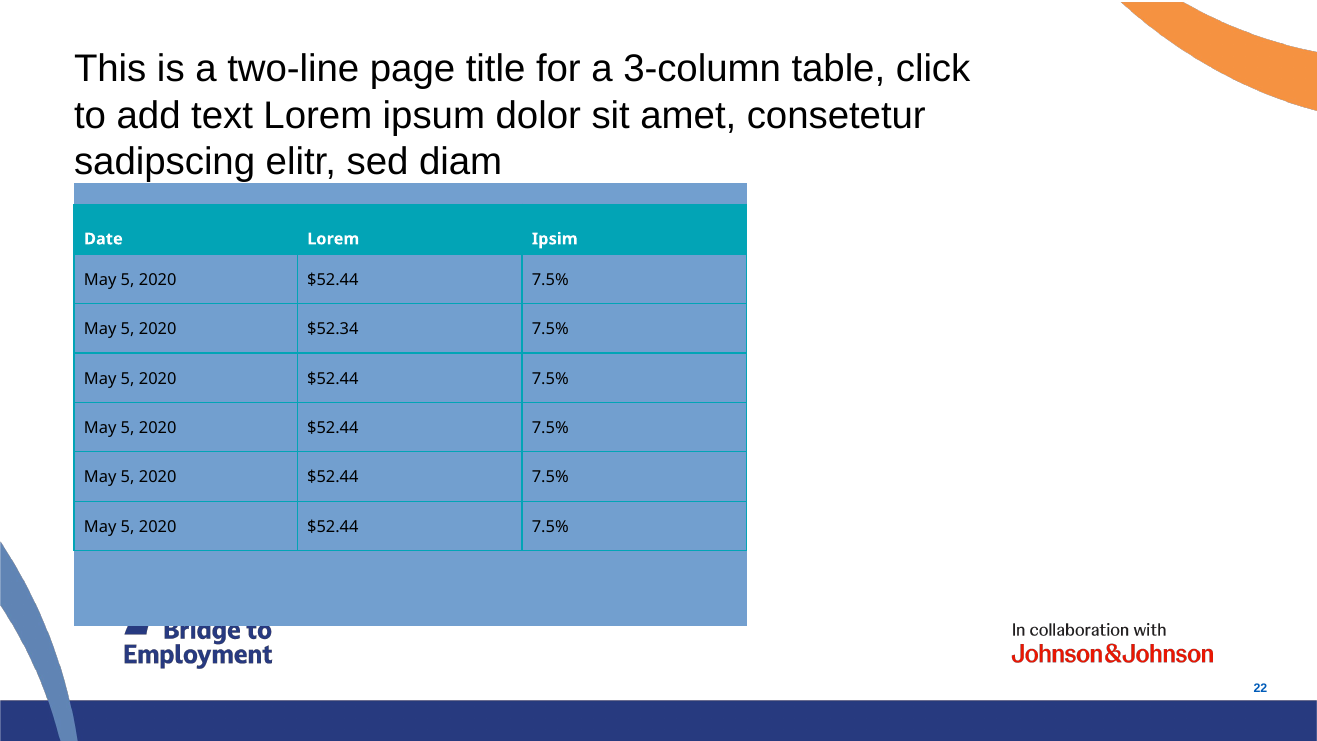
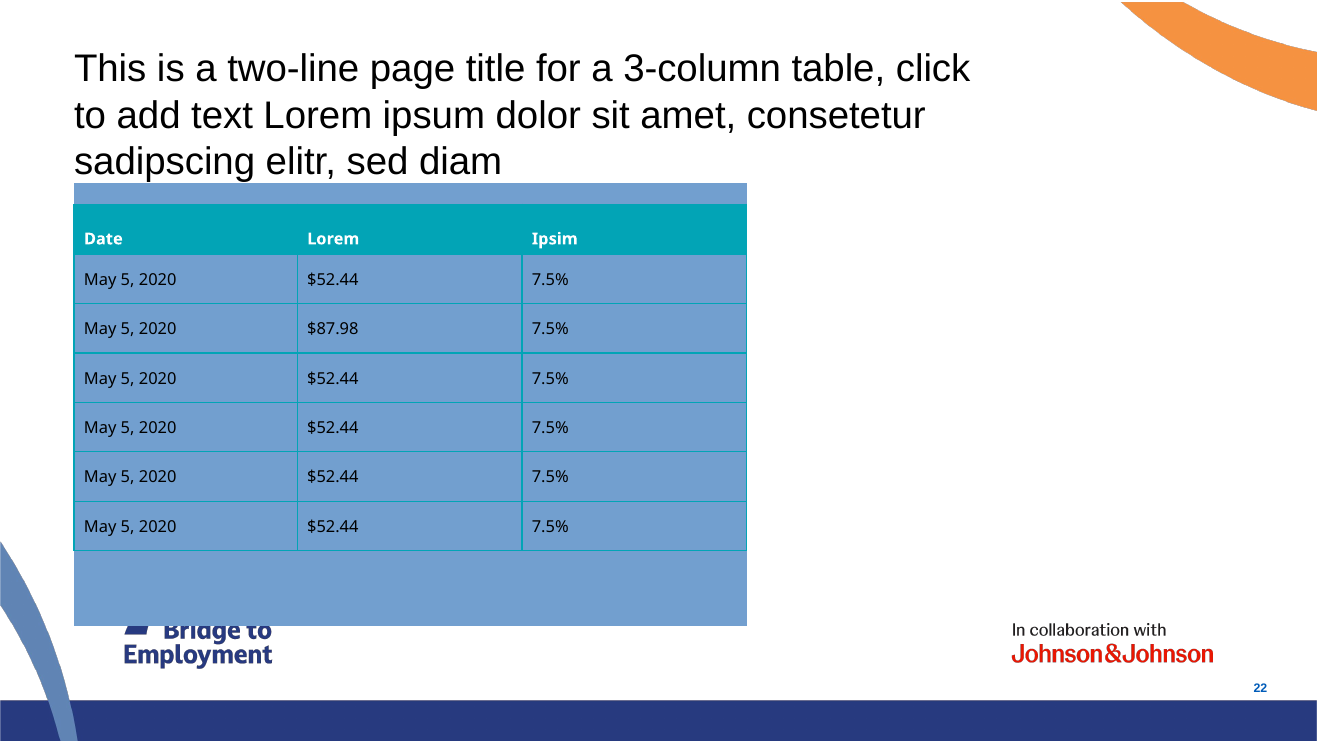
$52.34: $52.34 -> $87.98 (333, 329)
